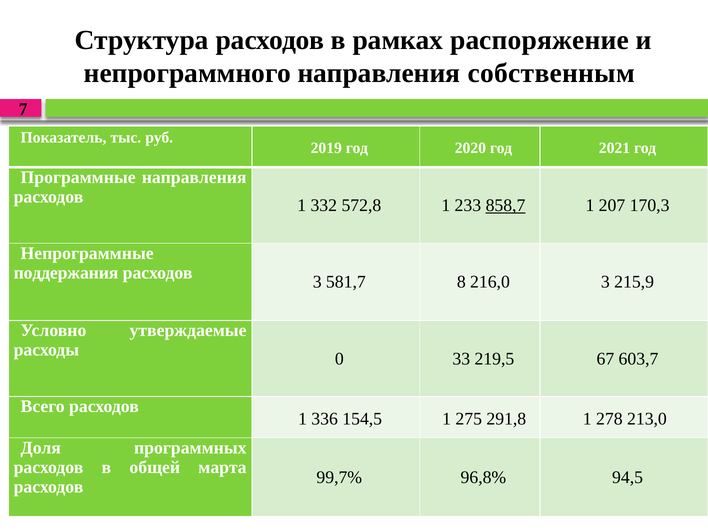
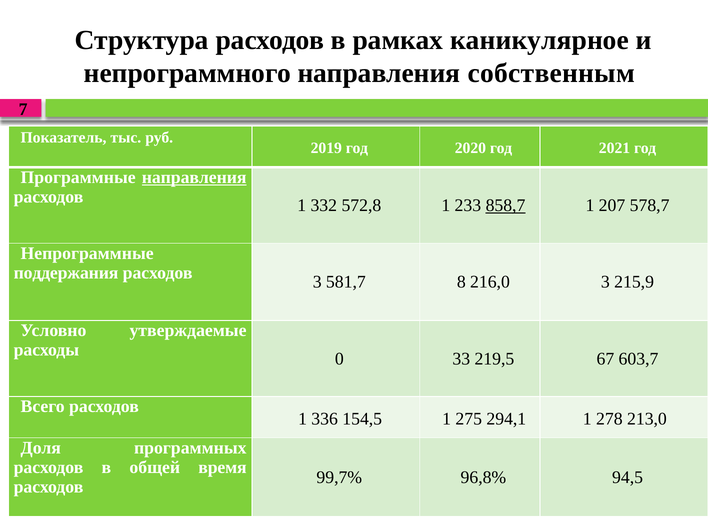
распоряжение: распоряжение -> каникулярное (539, 40)
направления underline: none -> present (194, 177)
170,3: 170,3 -> 578,7 (650, 205)
291,8: 291,8 -> 294,1 (506, 419)
марта: марта -> время (223, 467)
